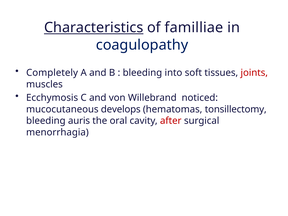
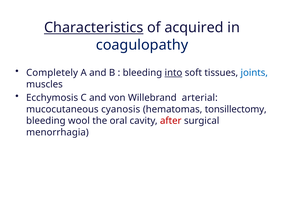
familliae: familliae -> acquired (194, 28)
into underline: none -> present (173, 73)
joints colour: red -> blue (254, 73)
noticed: noticed -> arterial (200, 98)
develops: develops -> cyanosis (121, 109)
auris: auris -> wool (79, 121)
